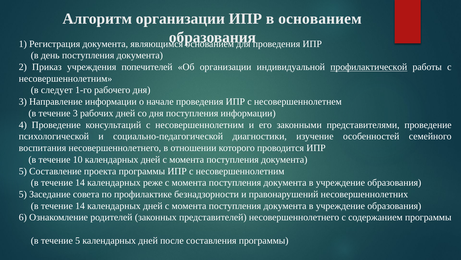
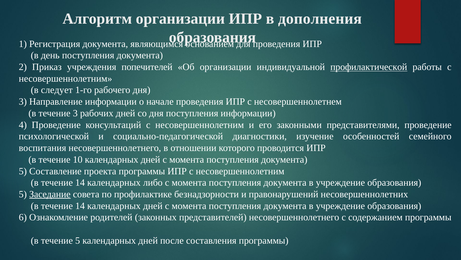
в основанием: основанием -> дополнения (320, 19)
реже: реже -> либо (153, 182)
Заседание underline: none -> present (50, 194)
